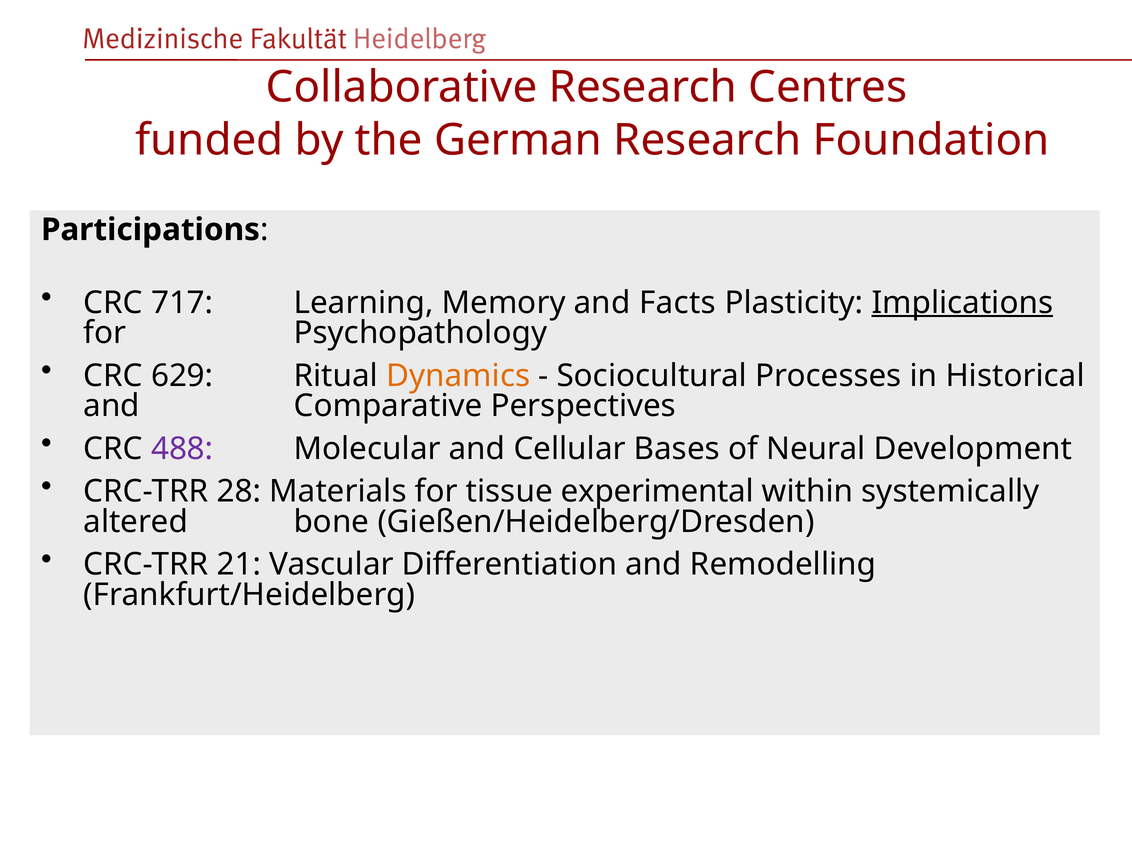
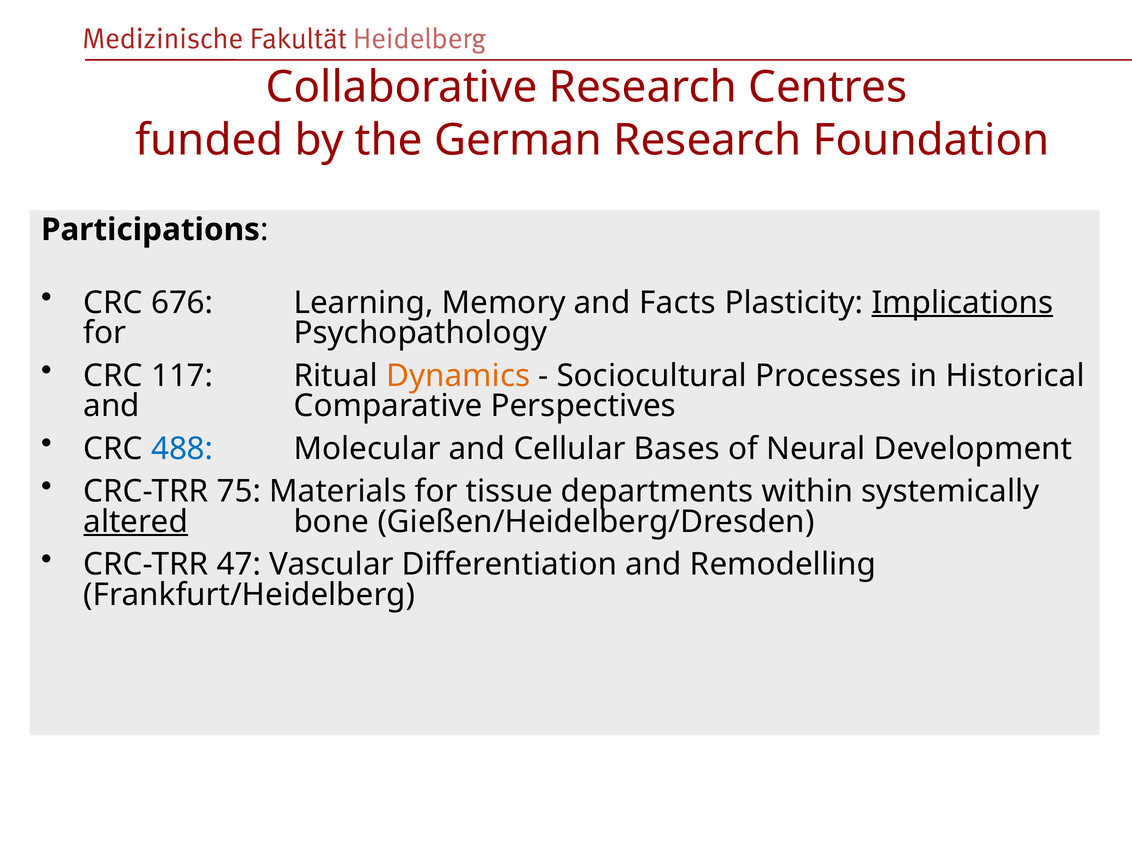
717: 717 -> 676 (182, 303)
629: 629 -> 117 (182, 376)
488 colour: purple -> blue (182, 449)
28: 28 -> 75 (239, 491)
experimental: experimental -> departments (657, 491)
altered underline: none -> present (136, 522)
21: 21 -> 47 (239, 564)
